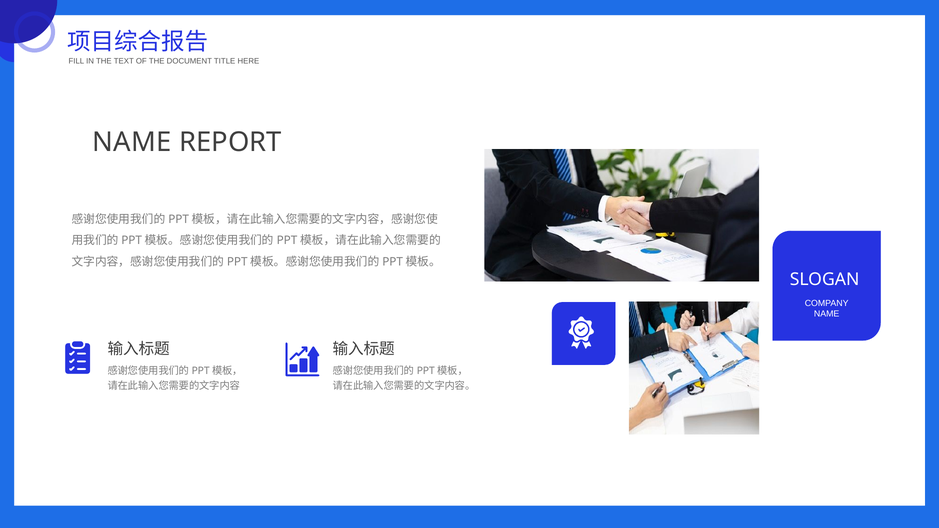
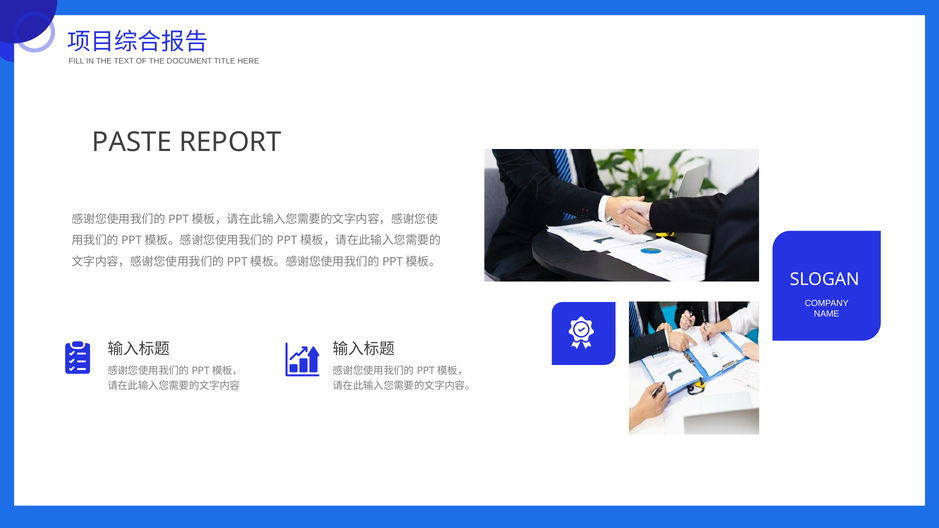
NAME: NAME -> PASTE (132, 142)
